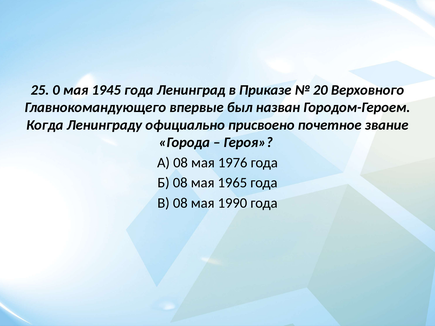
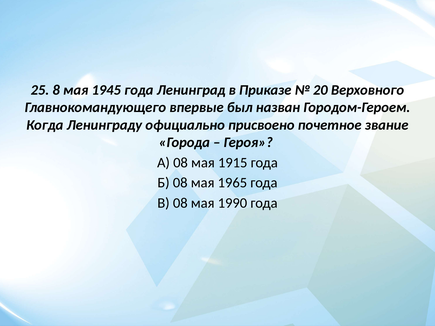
0: 0 -> 8 (56, 90)
1976: 1976 -> 1915 (233, 163)
